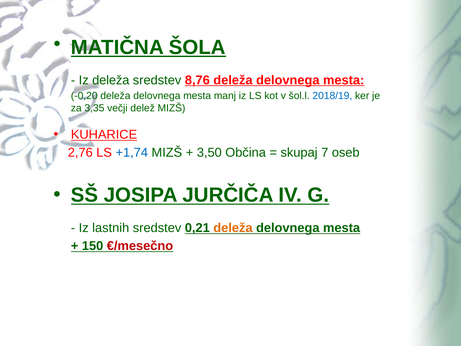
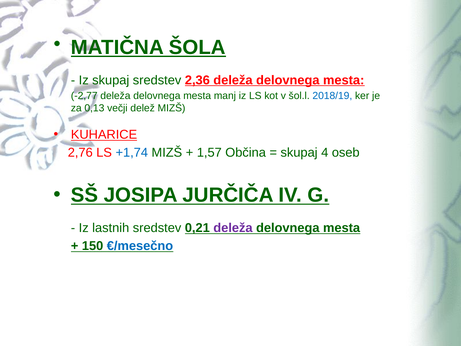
Iz deleža: deleža -> skupaj (111, 80)
8,76: 8,76 -> 2,36 (197, 80)
-0,20: -0,20 -> -2,77 (84, 96)
3,35: 3,35 -> 0,13 (94, 108)
3,50: 3,50 -> 1,57 (209, 152)
7: 7 -> 4 (325, 152)
deleža colour: orange -> purple (233, 228)
€/mesečno colour: red -> blue (140, 246)
